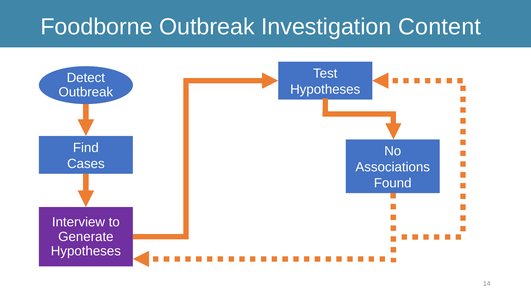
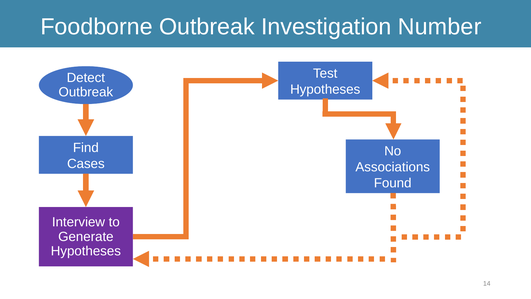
Content: Content -> Number (440, 27)
